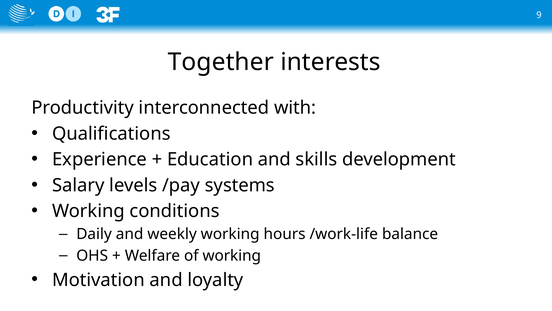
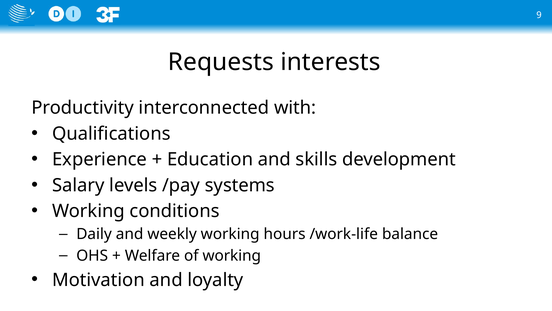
Together: Together -> Requests (221, 62)
